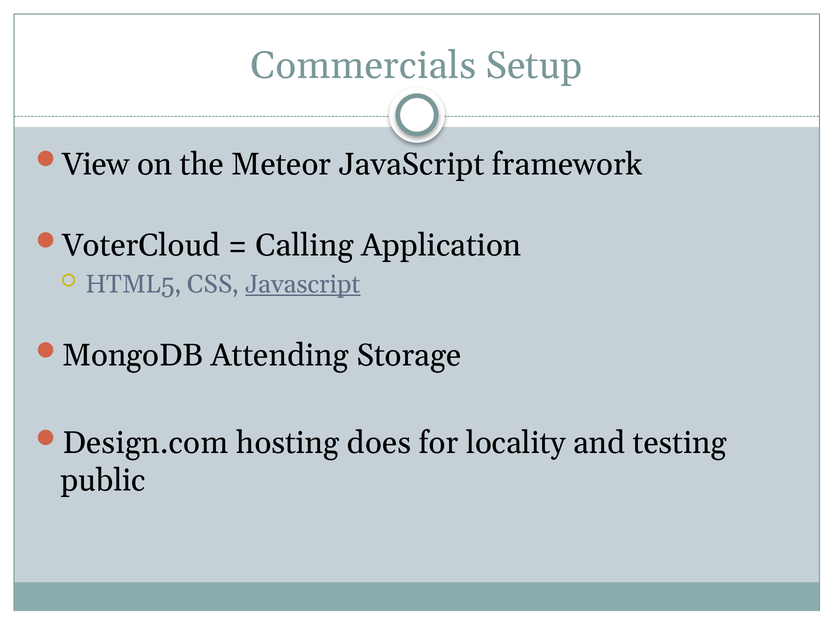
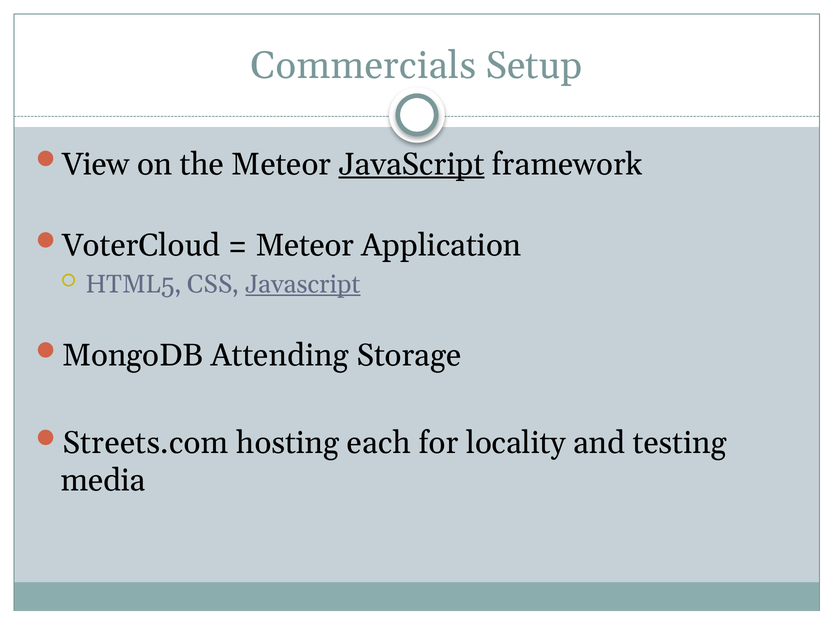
JavaScript underline: none -> present (412, 164)
Calling: Calling -> Meteor (305, 246)
Design.com: Design.com -> Streets.com (145, 443)
does: does -> each (379, 443)
public: public -> media (103, 481)
